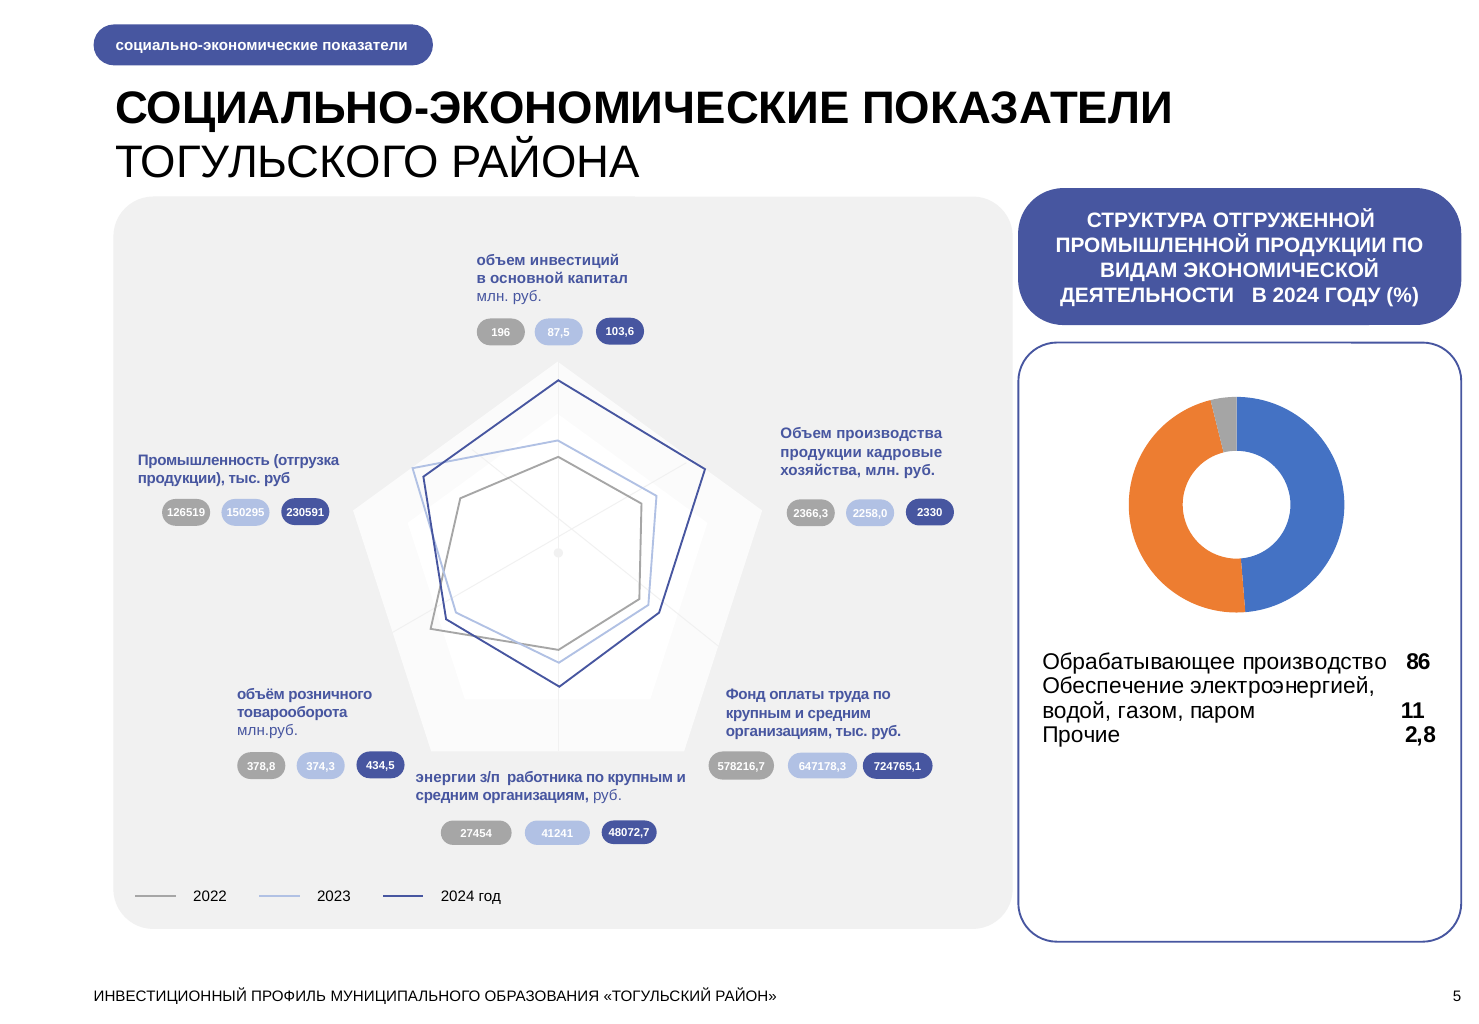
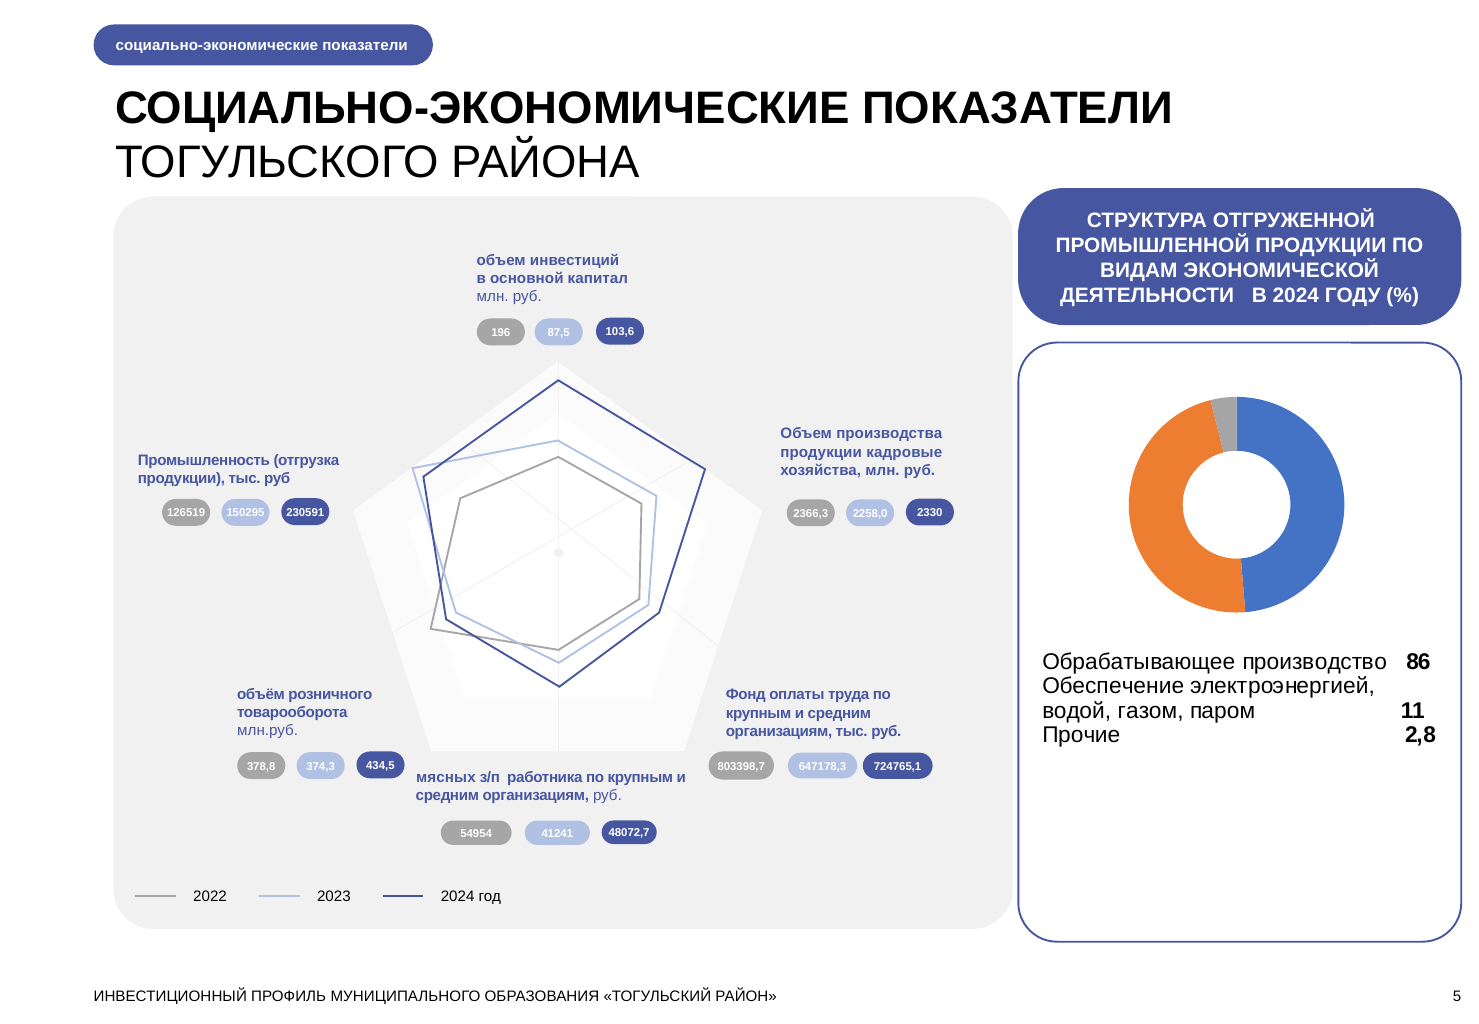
578216,7: 578216,7 -> 803398,7 (741, 766)
энергии: энергии -> мясных (446, 778)
27454: 27454 -> 54954 (476, 833)
